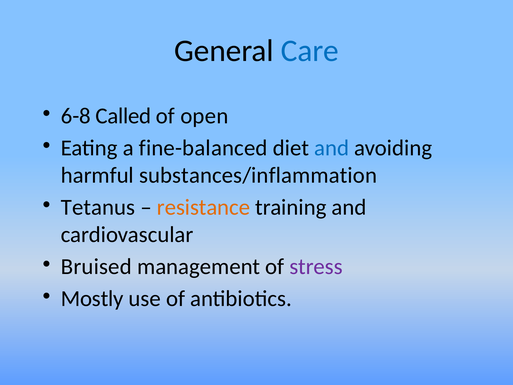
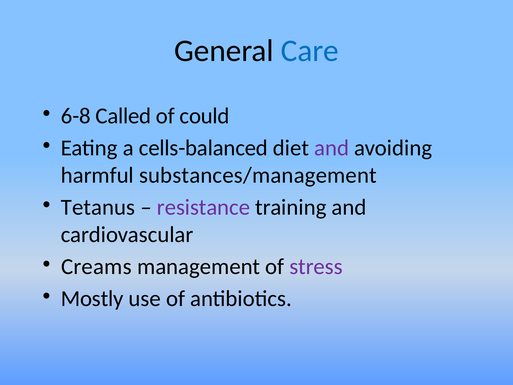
open: open -> could (205, 116)
fine-balanced: fine-balanced -> cells-balanced (203, 148)
and colour: blue -> purple (332, 148)
substances/inflammation: substances/inflammation -> substances/management (258, 175)
resistance colour: orange -> purple (204, 207)
Bruised: Bruised -> Creams (96, 267)
